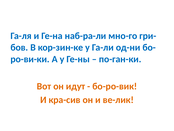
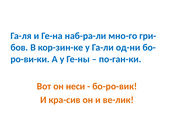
идут: идут -> неси (76, 86)
